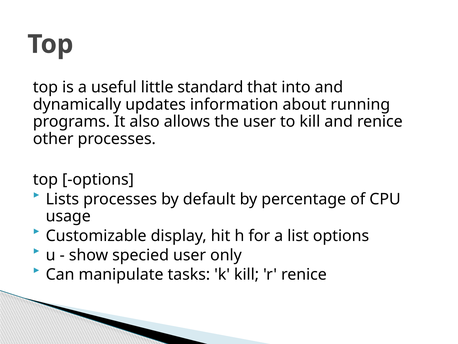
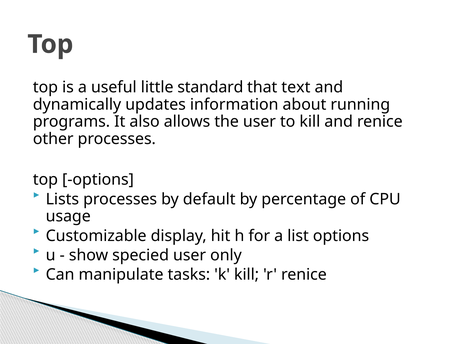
into: into -> text (296, 87)
